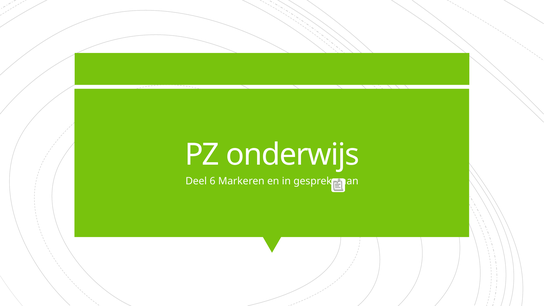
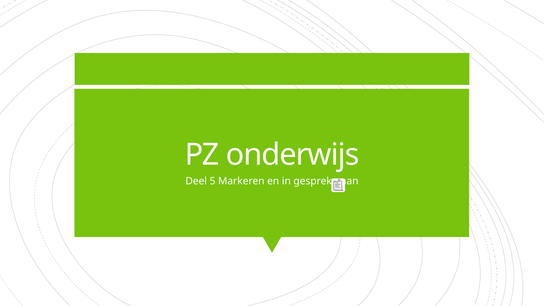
6: 6 -> 5 (213, 181)
